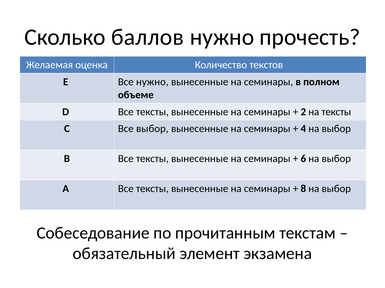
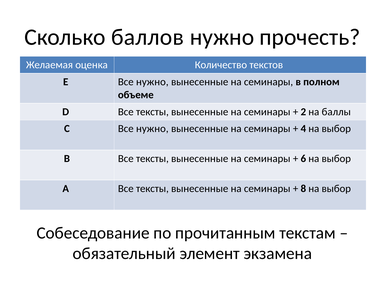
на тексты: тексты -> баллы (336, 112)
С Все выбор: выбор -> нужно (152, 129)
